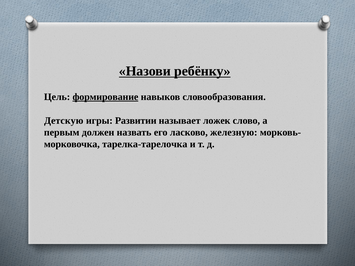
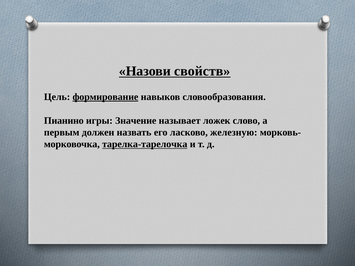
ребёнку: ребёнку -> свойств (202, 71)
Детскую: Детскую -> Пианино (64, 121)
Развитии: Развитии -> Значение (136, 121)
тарелка-тарелочка underline: none -> present (145, 144)
